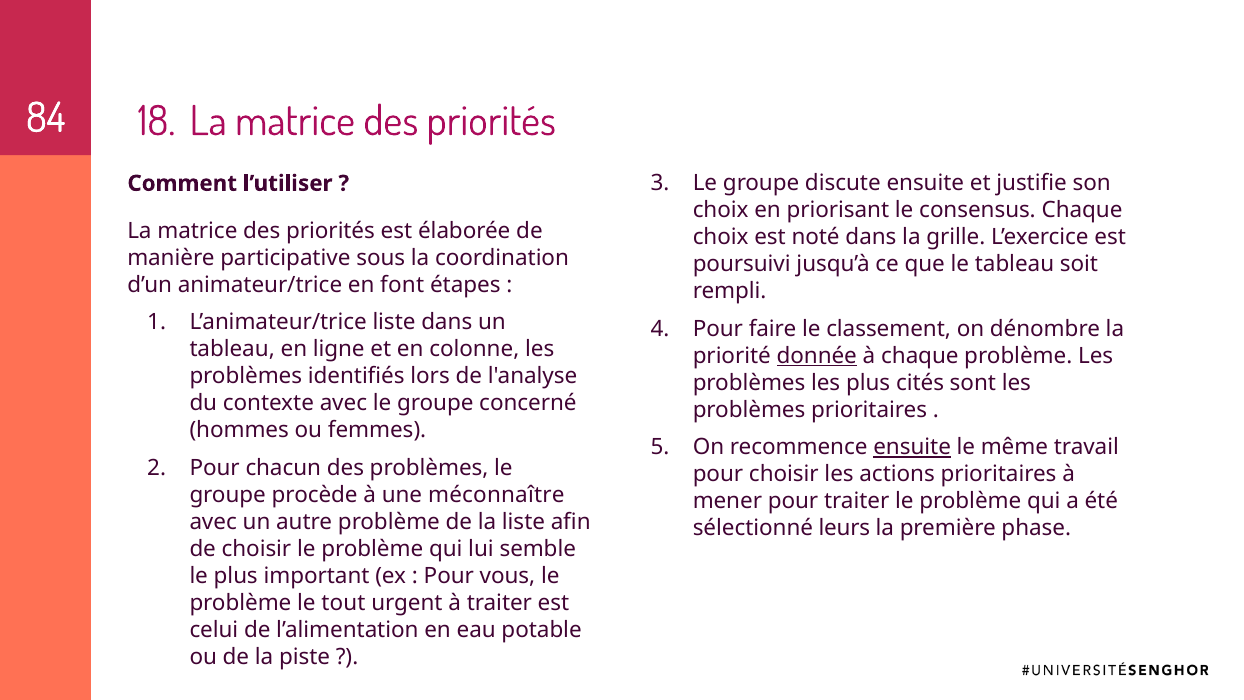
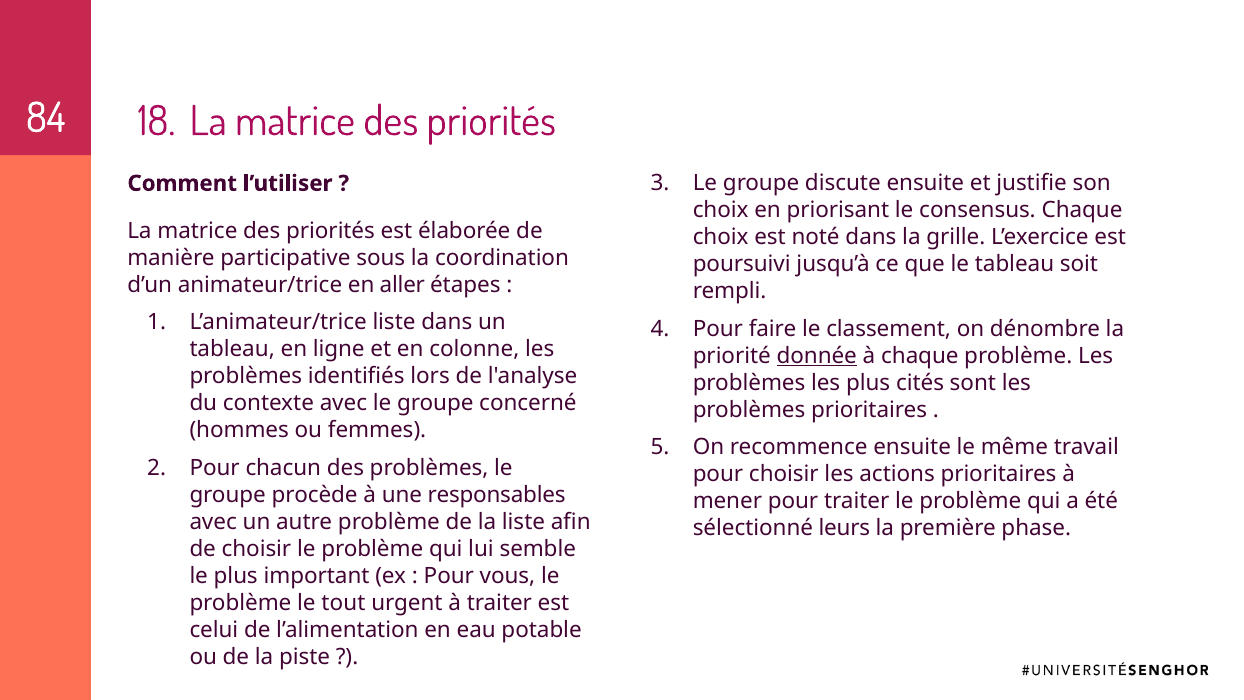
font: font -> aller (402, 285)
ensuite underline: present -> none (912, 447)
méconnaître: méconnaître -> responsables (497, 495)
